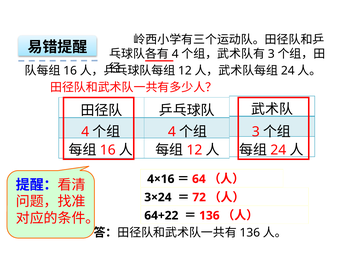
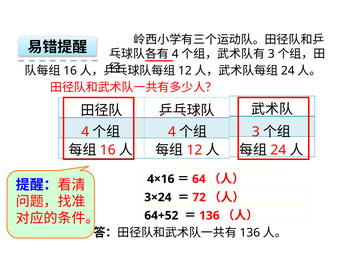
64+22: 64+22 -> 64+52 (161, 216)
